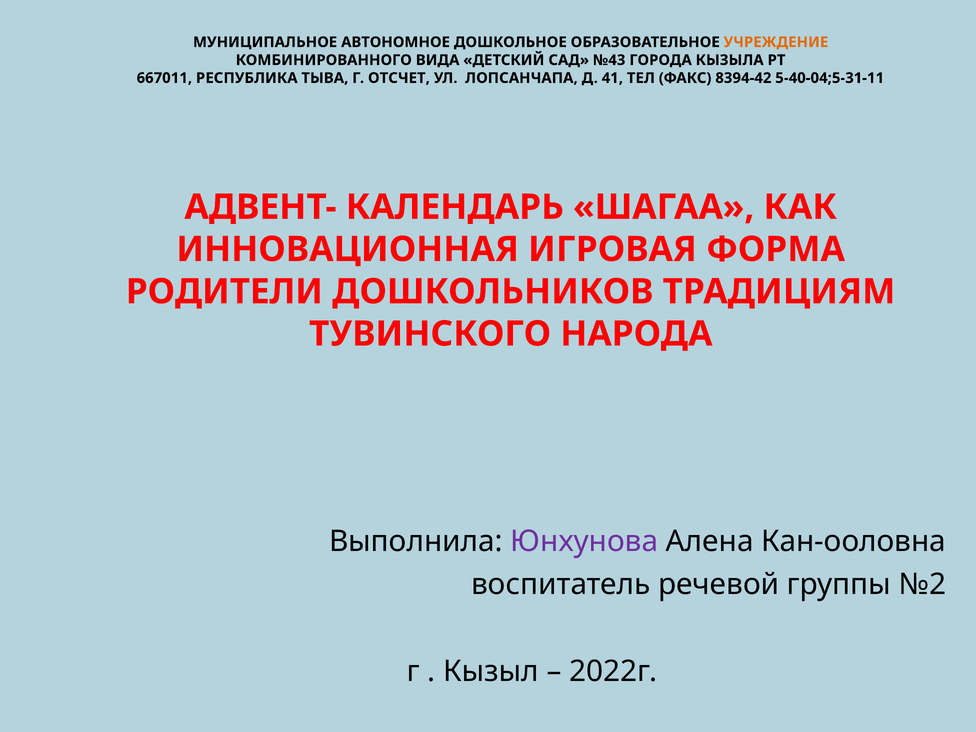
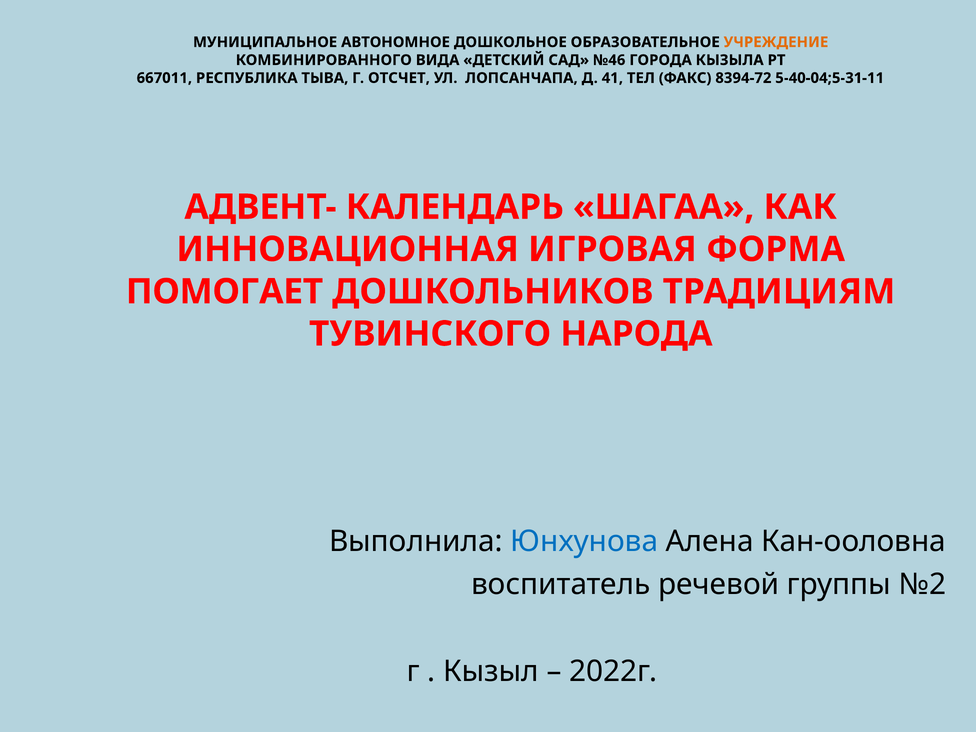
№43: №43 -> №46 (609, 60)
8394-42: 8394-42 -> 8394-72 (743, 78)
РОДИТЕЛИ: РОДИТЕЛИ -> ПОМОГАЕТ (224, 292)
Юнхунова colour: purple -> blue (584, 541)
